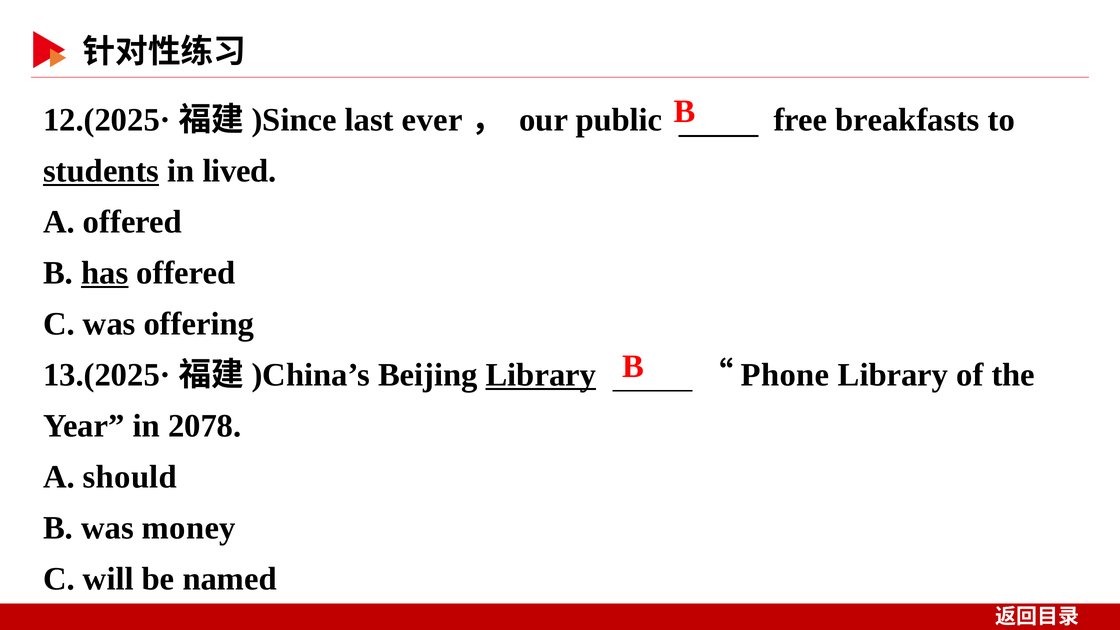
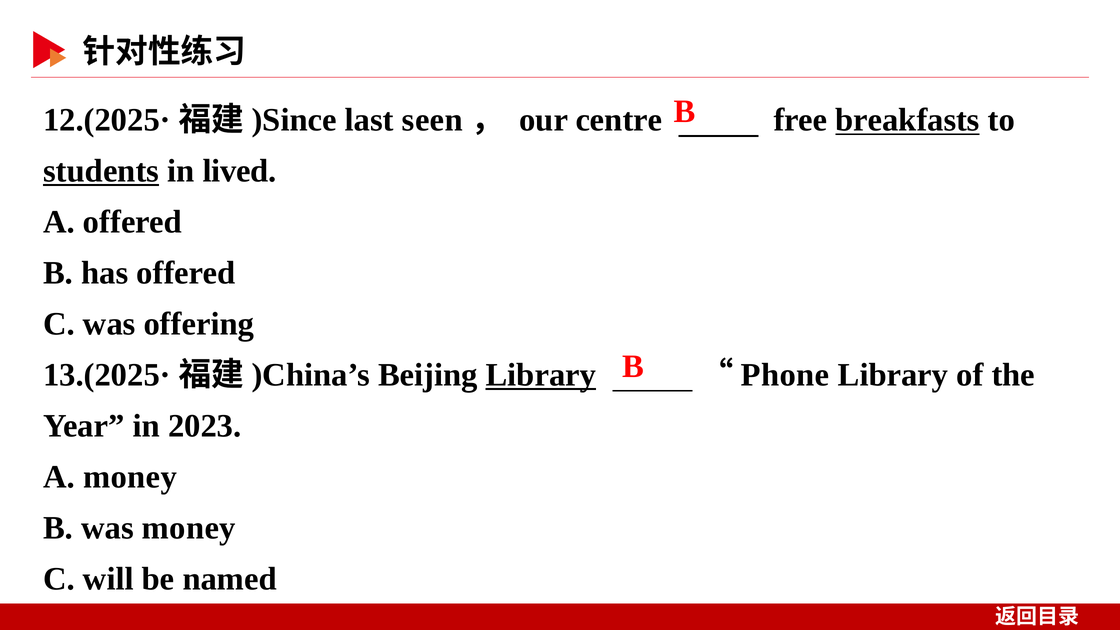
ever: ever -> seen (432, 120)
public: public -> centre (619, 120)
breakfasts underline: none -> present (907, 120)
has underline: present -> none (105, 273)
2078: 2078 -> 2023 (205, 426)
A should: should -> money (130, 477)
